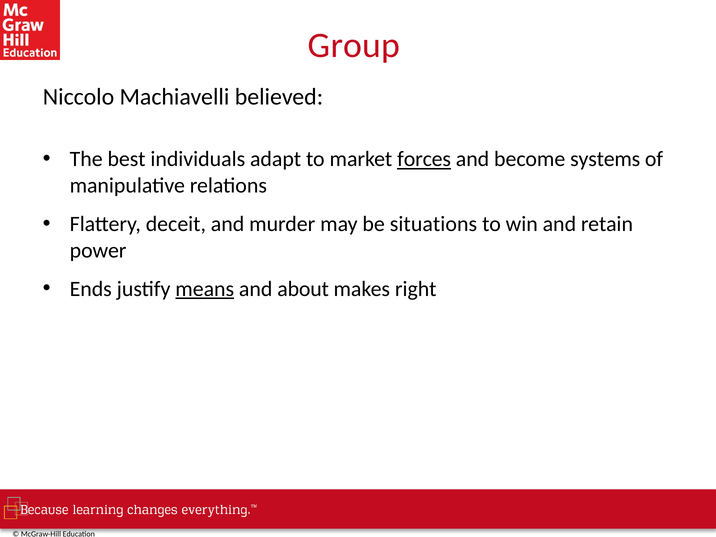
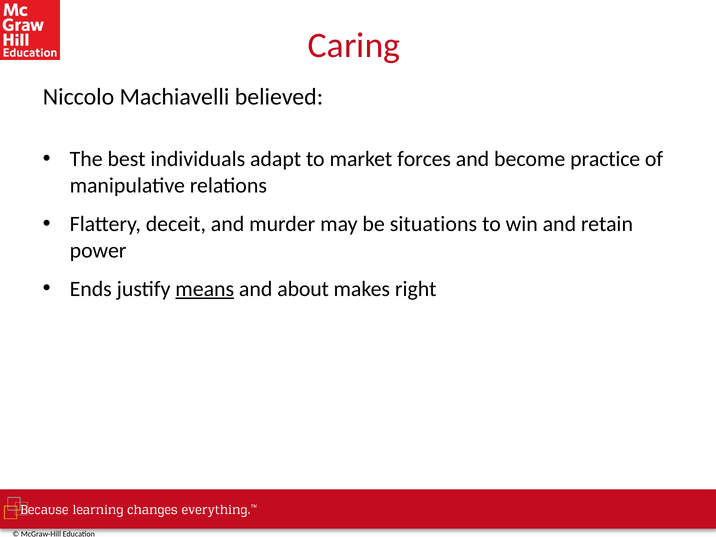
Group: Group -> Caring (354, 45)
forces underline: present -> none (424, 159)
systems: systems -> practice (605, 159)
